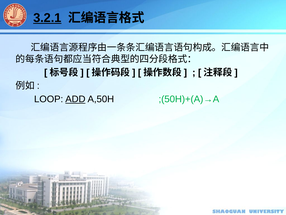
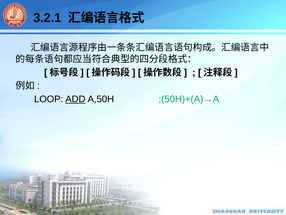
3.2.1 underline: present -> none (47, 18)
